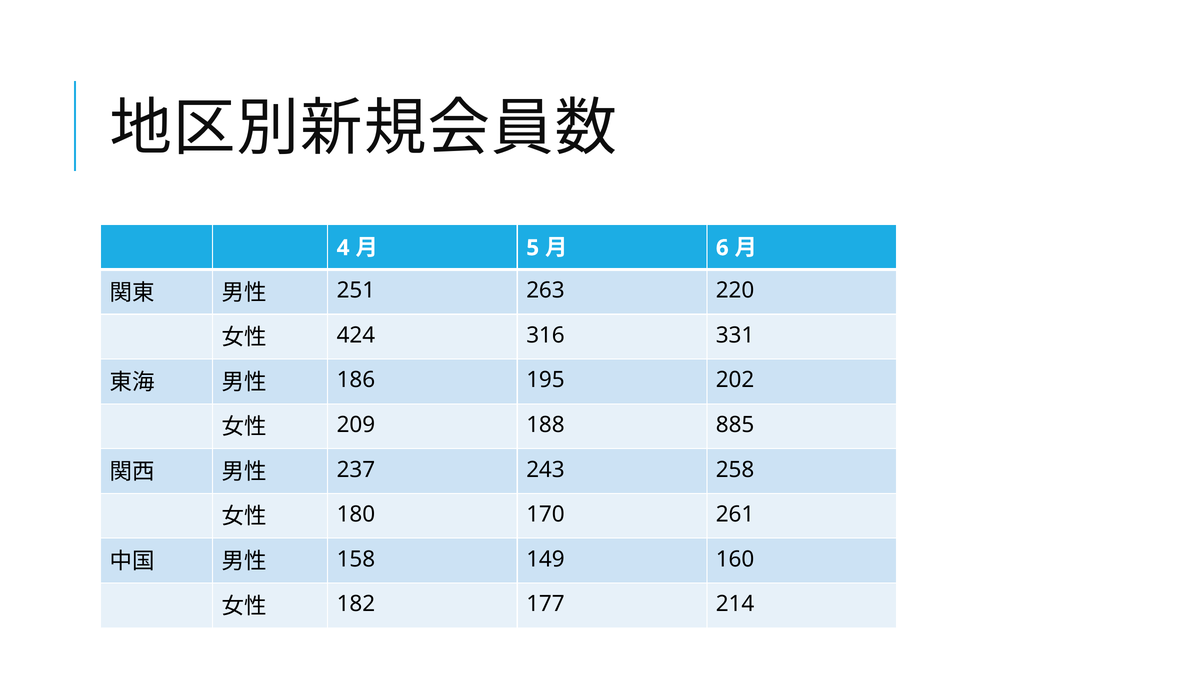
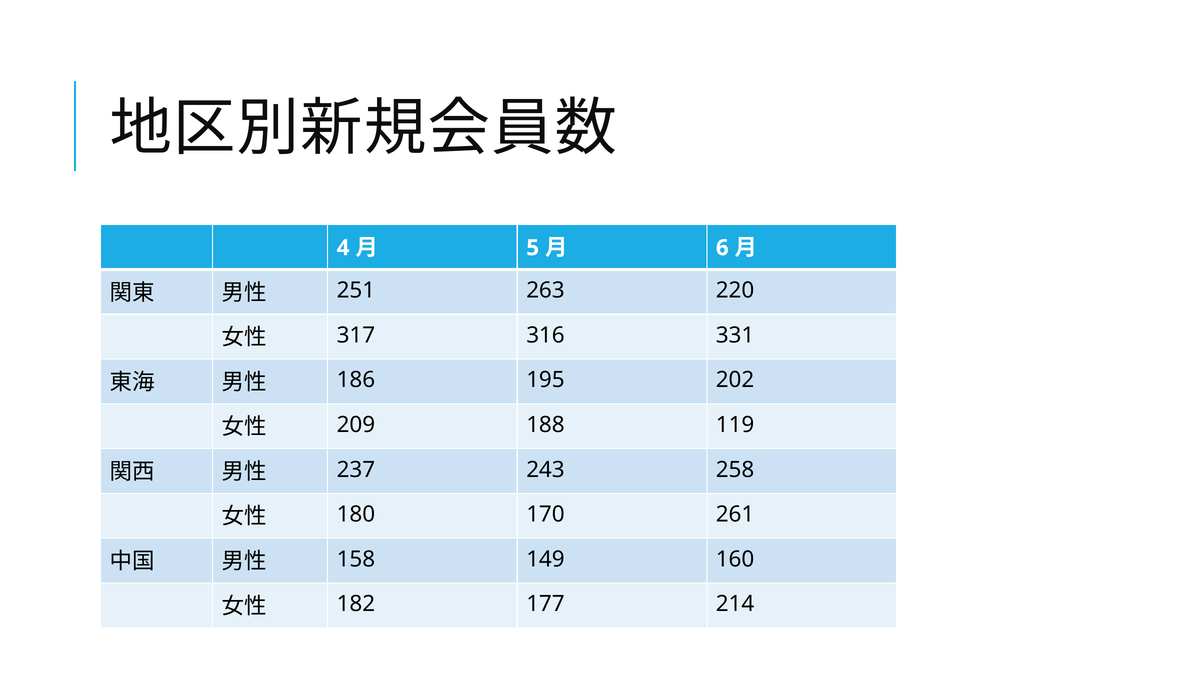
424: 424 -> 317 (356, 335)
885: 885 -> 119 (735, 425)
